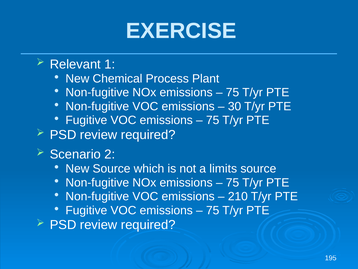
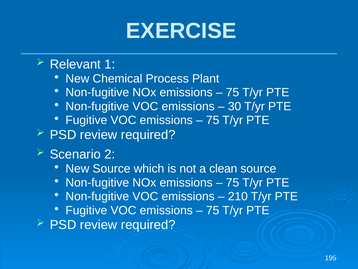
limits: limits -> clean (223, 168)
